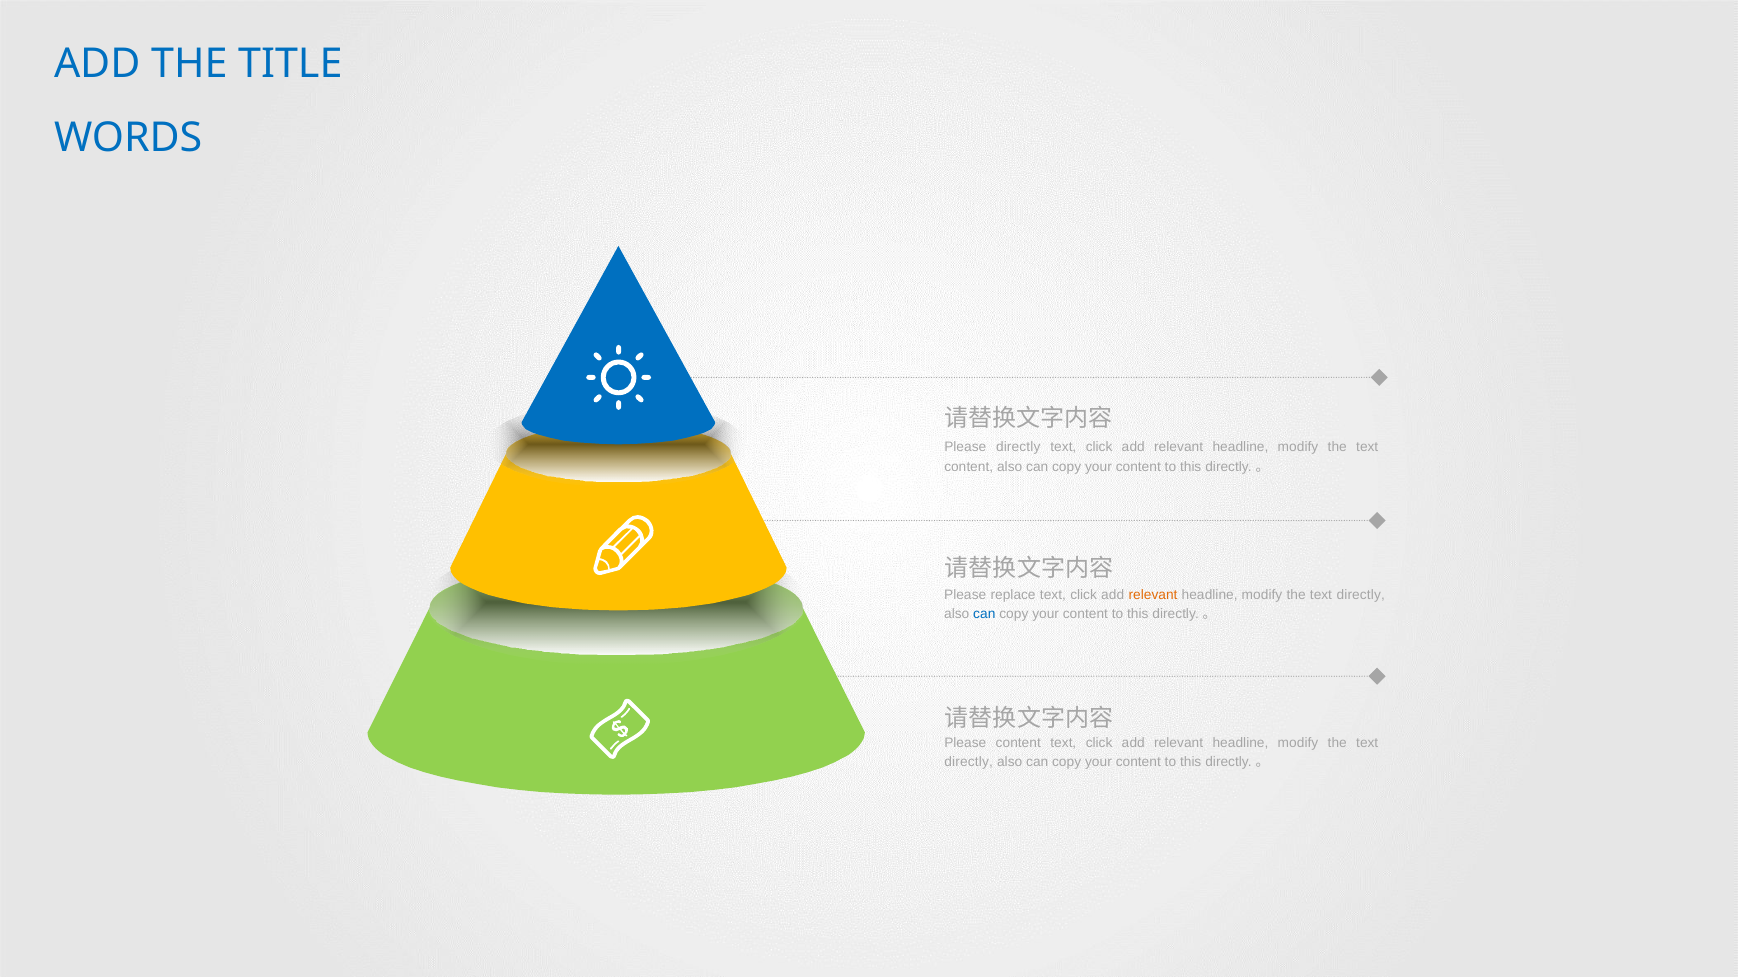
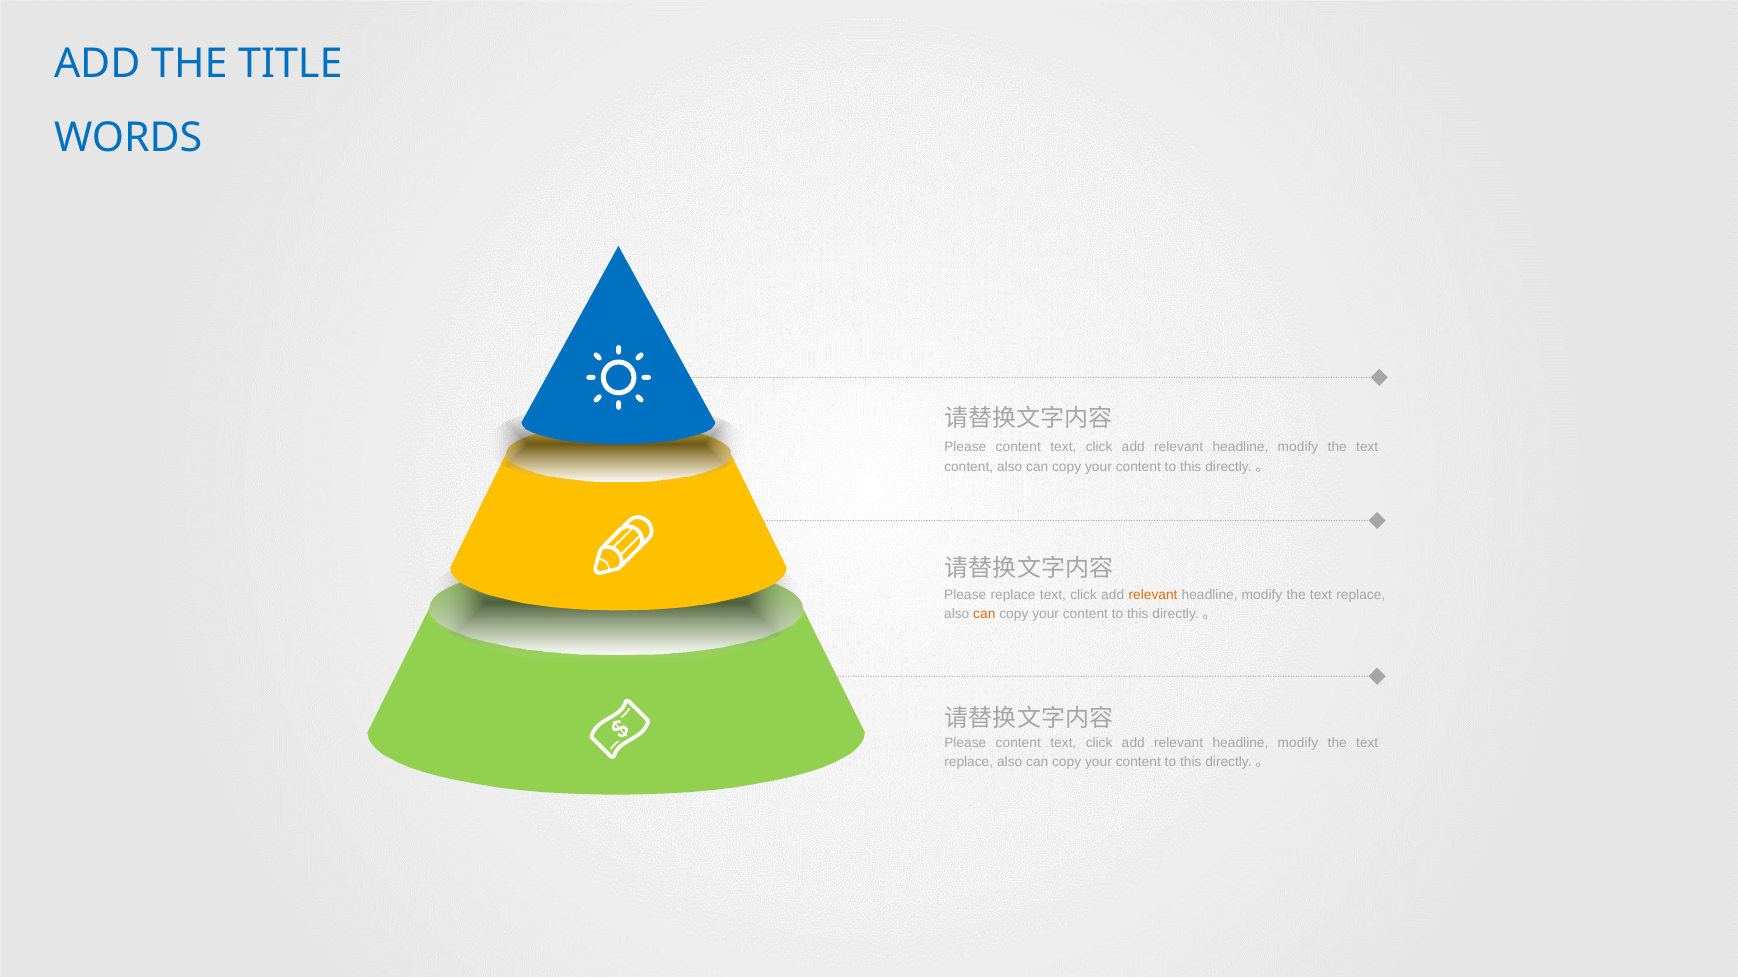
directly: directly -> content (1018, 447)
directly: directly -> replace (1361, 595)
can colour: blue -> orange (984, 615)
directly: directly -> replace (969, 763)
